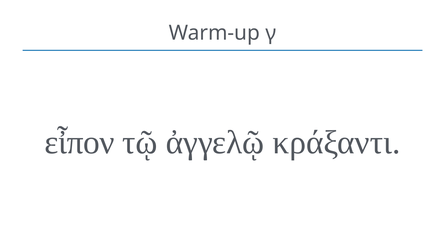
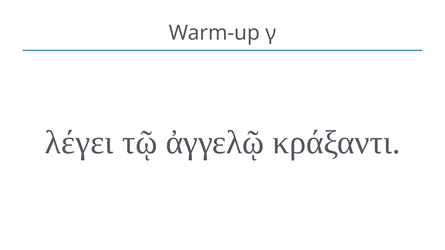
εἶπον: εἶπον -> λέγει (79, 143)
